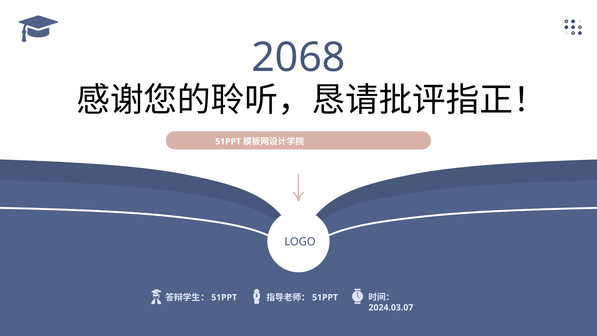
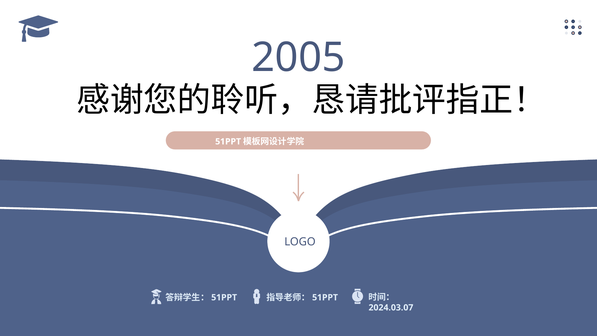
2068: 2068 -> 2005 (298, 58)
